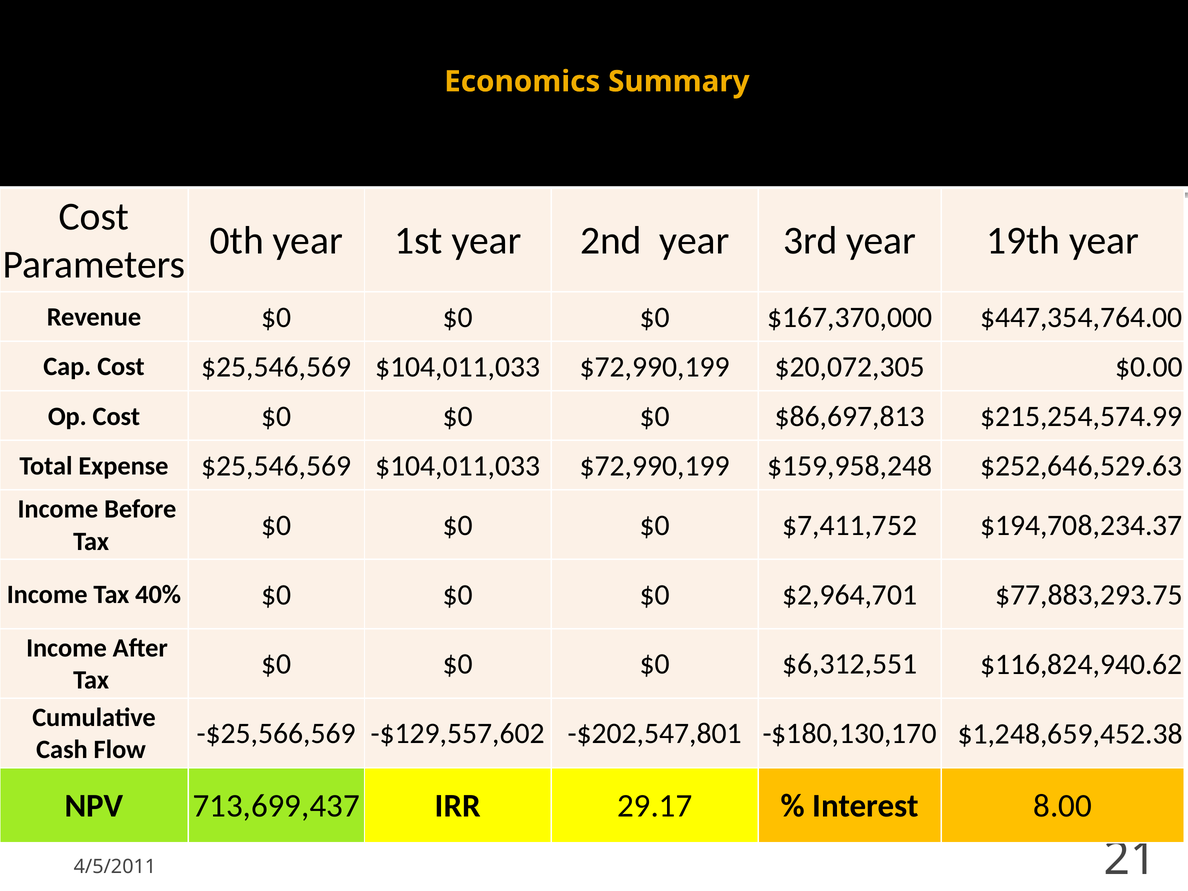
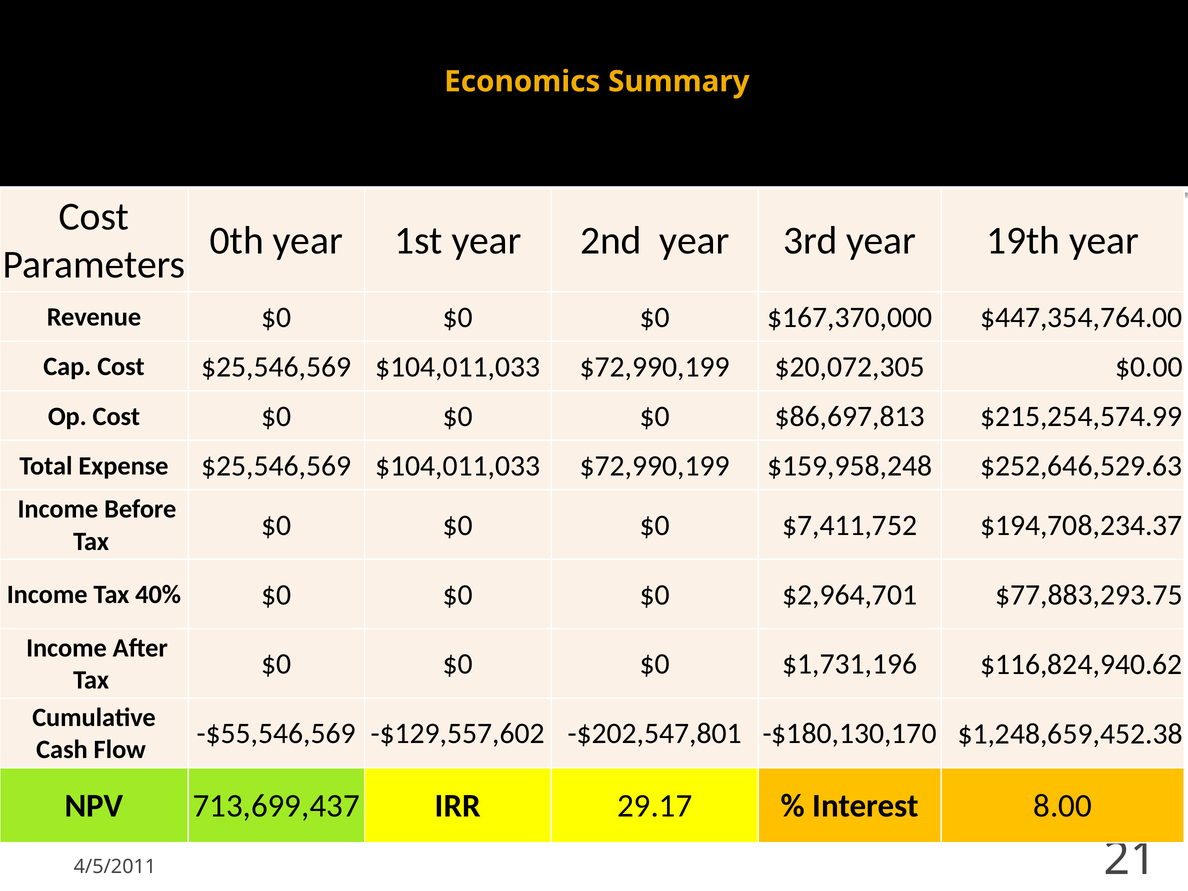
$6,312,551: $6,312,551 -> $1,731,196 (850, 664)
-$25,566,569: -$25,566,569 -> -$55,546,569 (276, 734)
